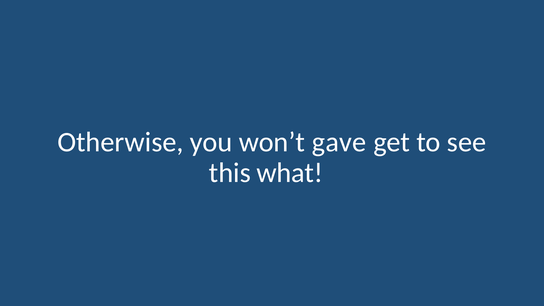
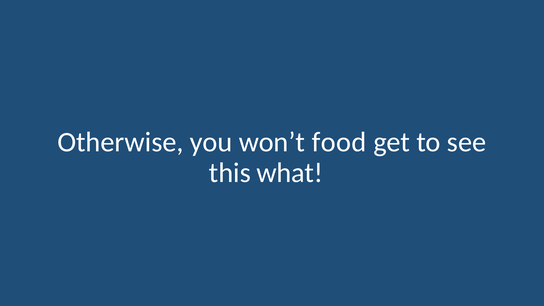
gave: gave -> food (339, 142)
